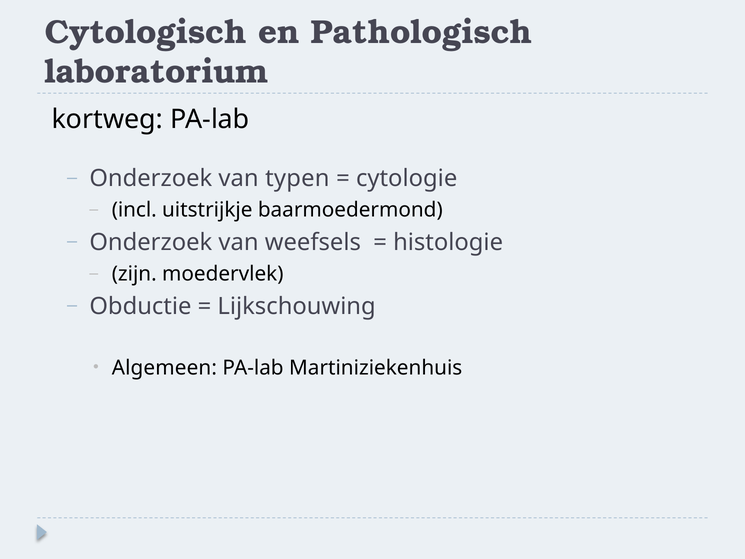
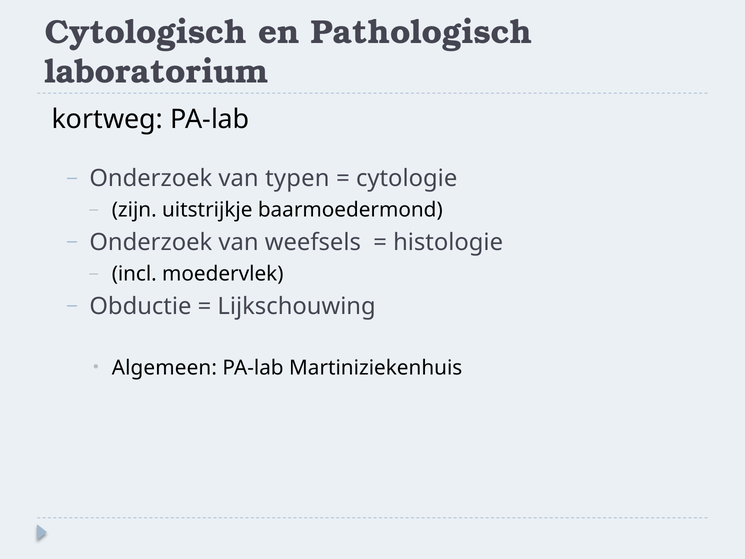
incl: incl -> zijn (134, 210)
zijn: zijn -> incl (134, 274)
